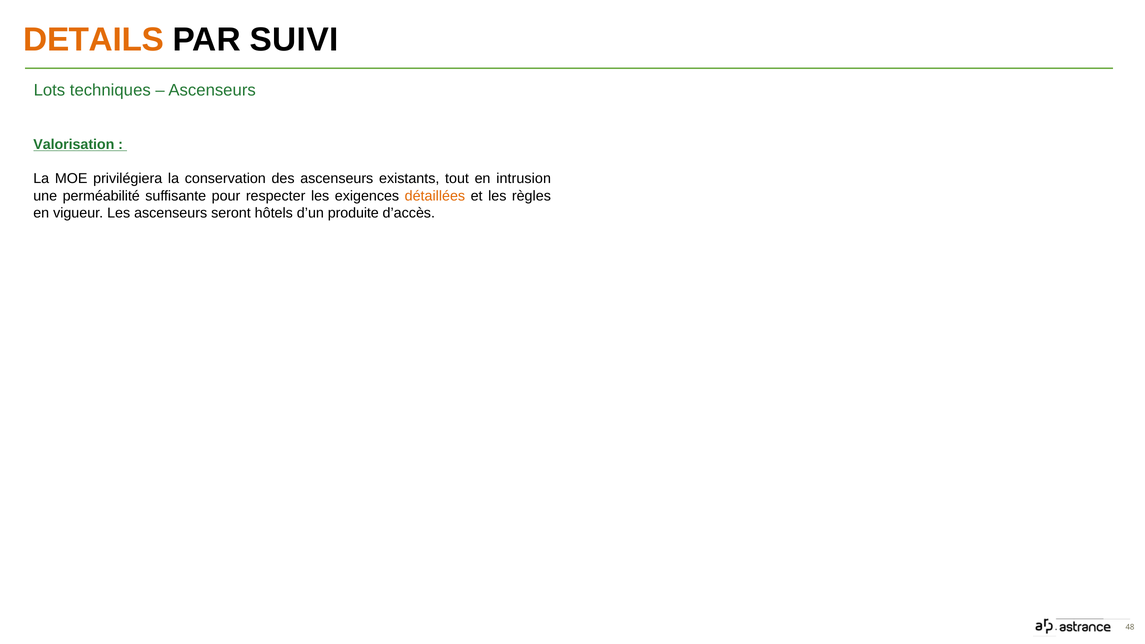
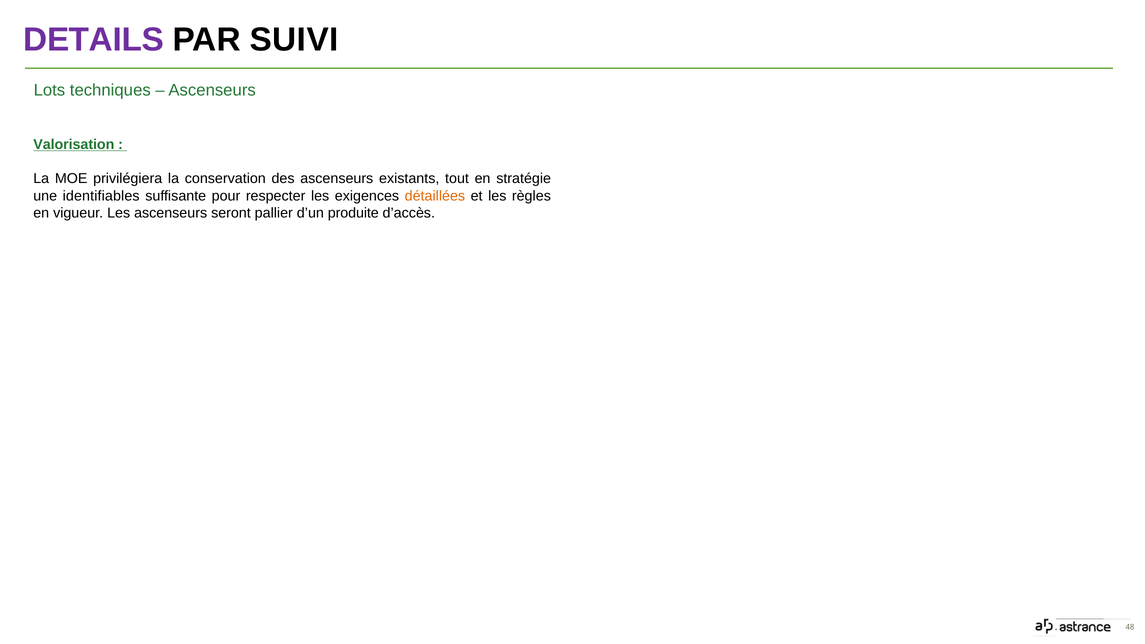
DETAILS colour: orange -> purple (94, 40)
intrusion: intrusion -> stratégie (524, 179)
perméabilité: perméabilité -> identifiables (101, 196)
hôtels: hôtels -> pallier (274, 213)
